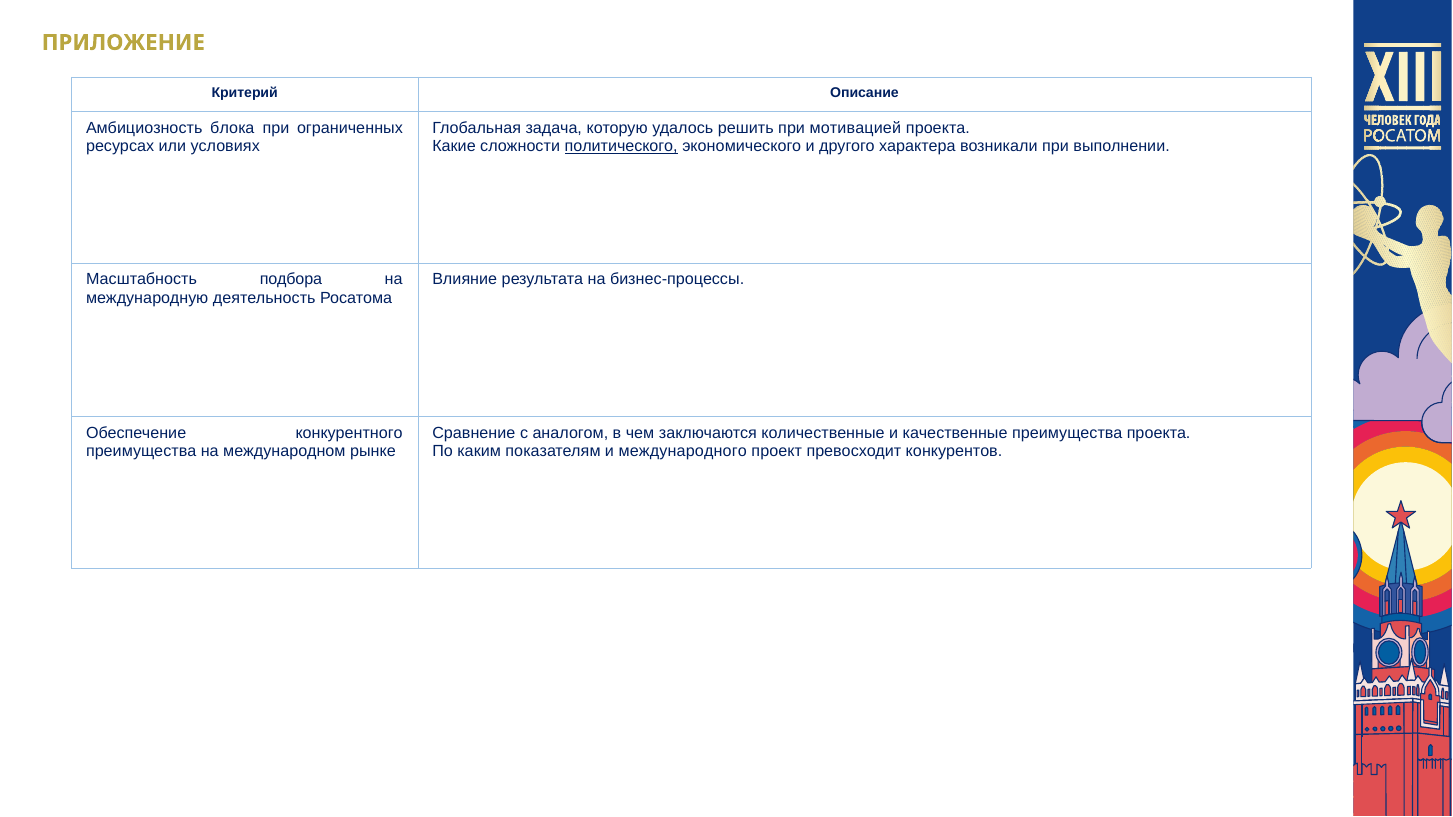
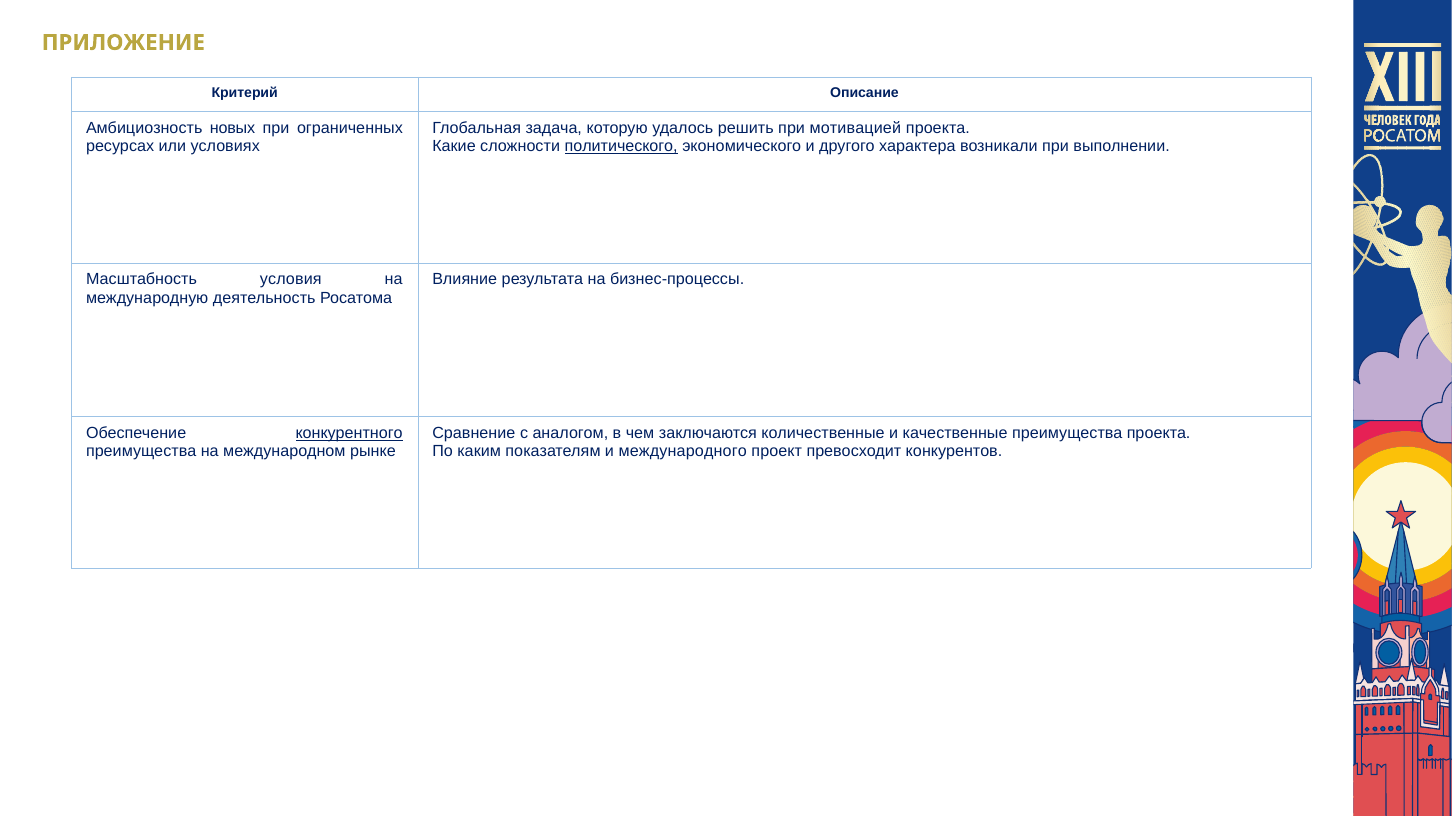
блока: блока -> новых (233, 128)
подбора: подбора -> условия (291, 280)
конкурентного underline: none -> present (349, 433)
